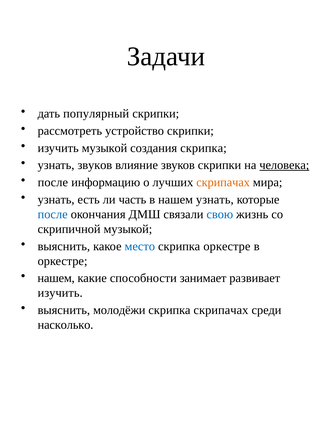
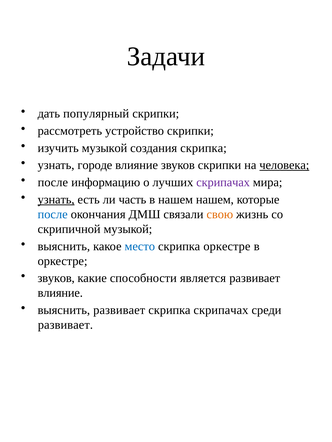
узнать звуков: звуков -> городе (95, 165)
скрипачах colour: orange -> purple (223, 183)
узнать underline: none -> present (56, 200)
нашем узнать: узнать -> нашем (215, 200)
свою colour: blue -> orange (220, 215)
нашем: нашем -> звуков (56, 279)
занимает: занимает -> является (203, 279)
изучить: изучить -> влияние (60, 293)
выяснить молодёжи: молодёжи -> развивает (119, 311)
насколько: насколько -> развивает (65, 325)
